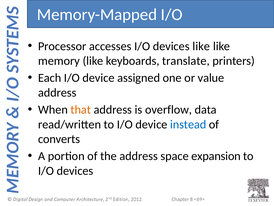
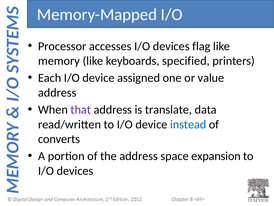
devices like: like -> flag (201, 46)
translate: translate -> specified (186, 61)
that colour: orange -> purple (81, 109)
overflow: overflow -> translate (169, 109)
